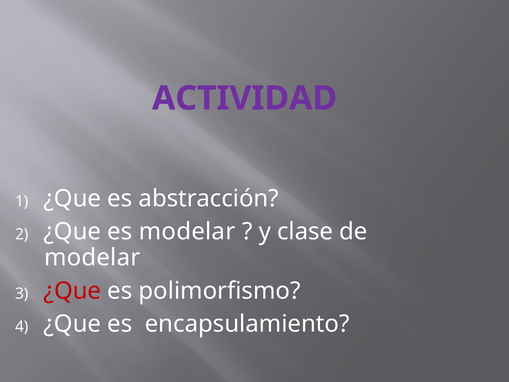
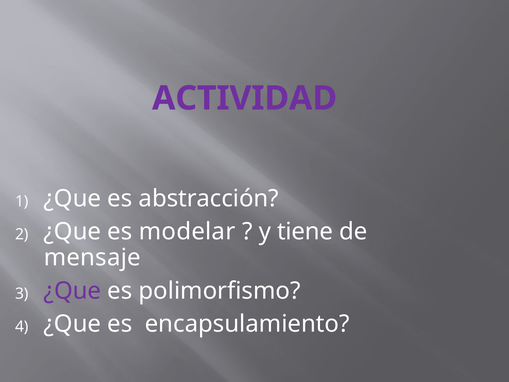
clase: clase -> tiene (305, 232)
modelar: modelar -> mensaje (92, 257)
¿Que colour: red -> purple (72, 291)
